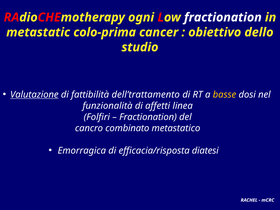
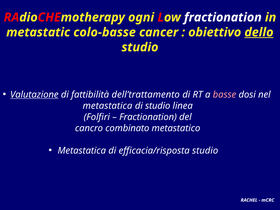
colo-prima: colo-prima -> colo-basse (105, 32)
dello underline: none -> present (259, 32)
basse colour: yellow -> pink (225, 95)
funzionalità: funzionalità -> metastatica (107, 106)
di affetti: affetti -> studio (158, 106)
Emorragica: Emorragica -> Metastatica (82, 151)
efficacia/risposta diatesi: diatesi -> studio (205, 151)
